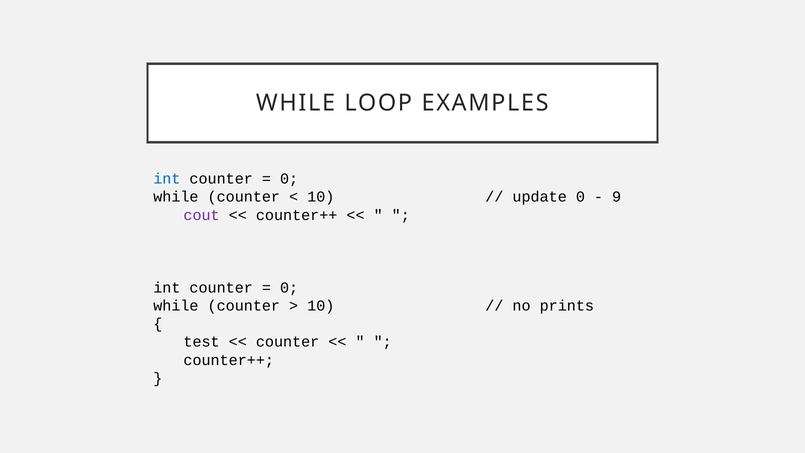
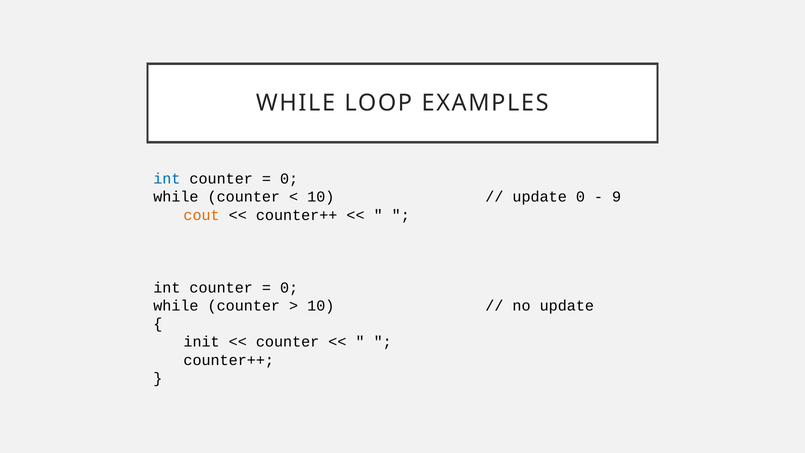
cout colour: purple -> orange (202, 215)
no prints: prints -> update (567, 306)
test: test -> init (202, 342)
